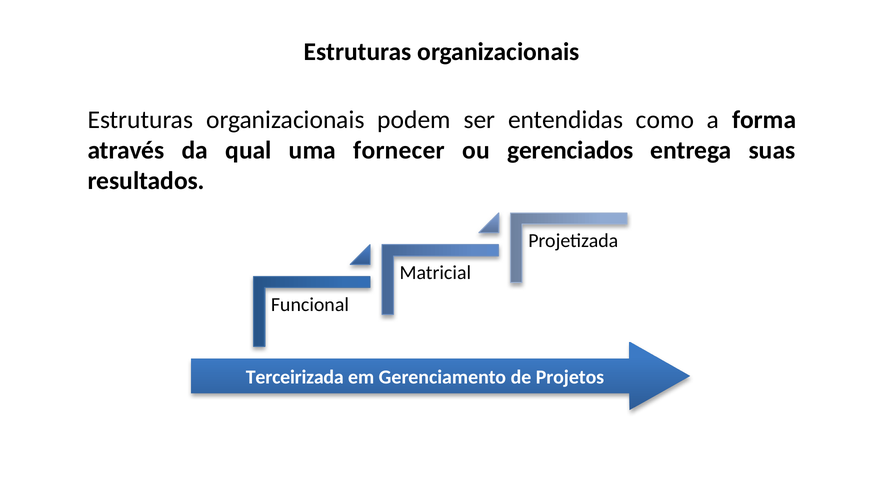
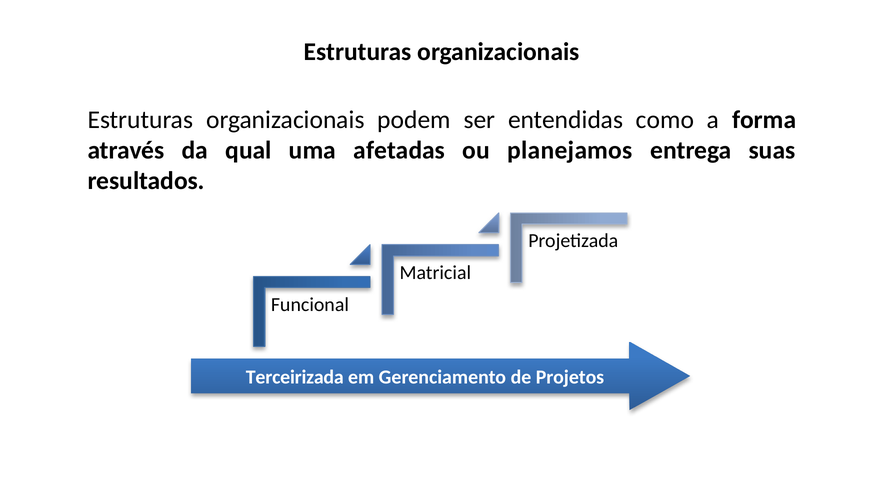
fornecer: fornecer -> afetadas (399, 150)
gerenciados: gerenciados -> planejamos (570, 150)
